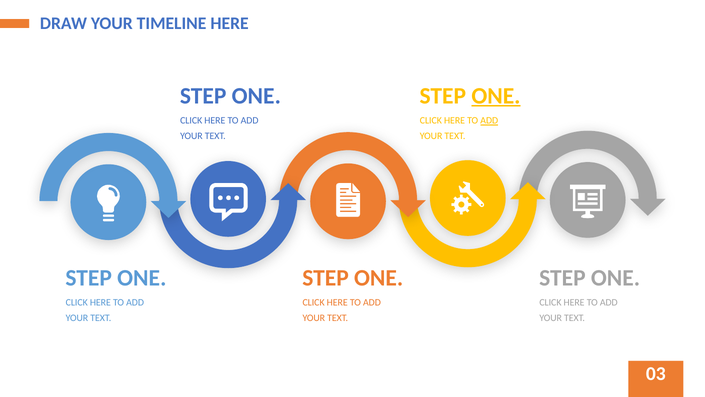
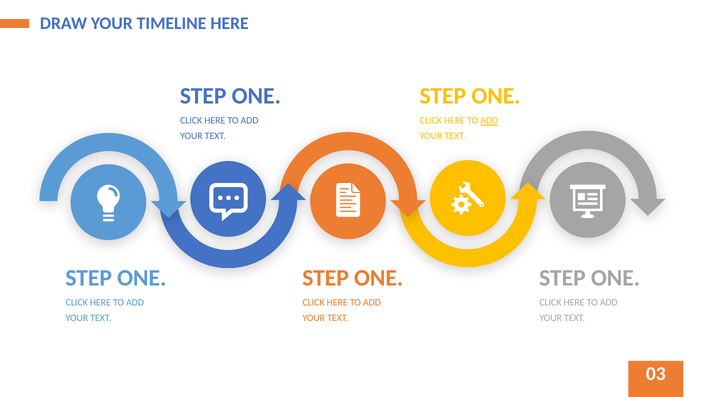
ONE underline: present -> none (496, 96)
